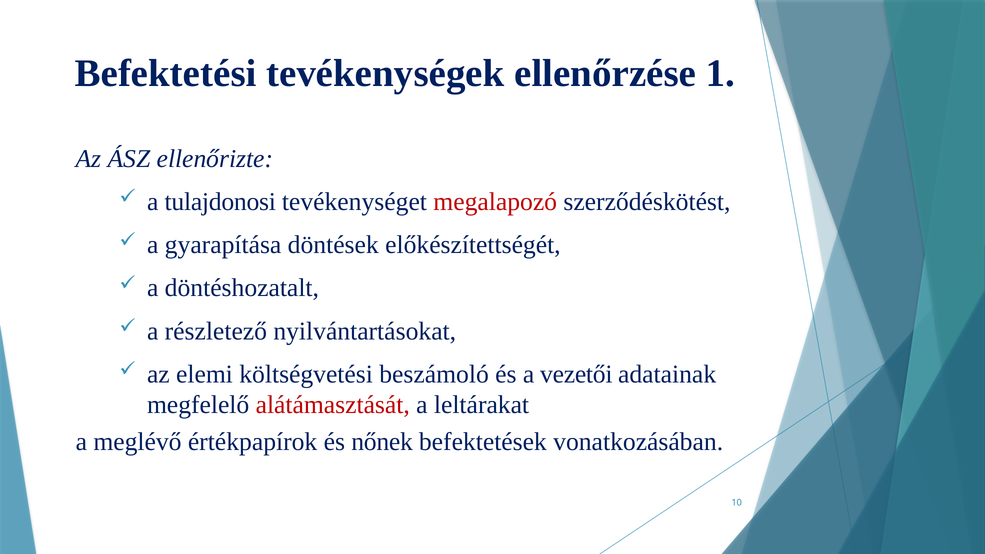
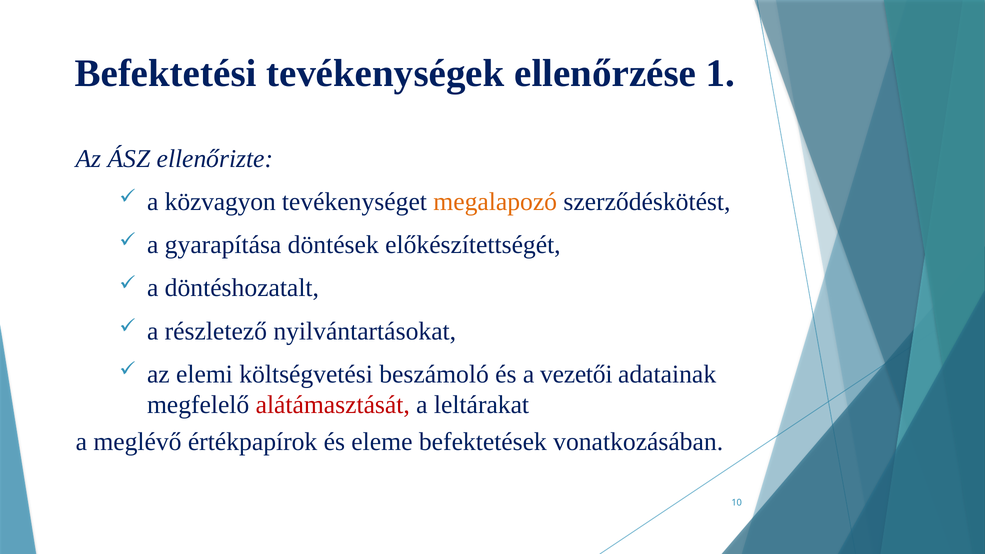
tulajdonosi: tulajdonosi -> közvagyon (220, 202)
megalapozó colour: red -> orange (495, 202)
nőnek: nőnek -> eleme (382, 442)
